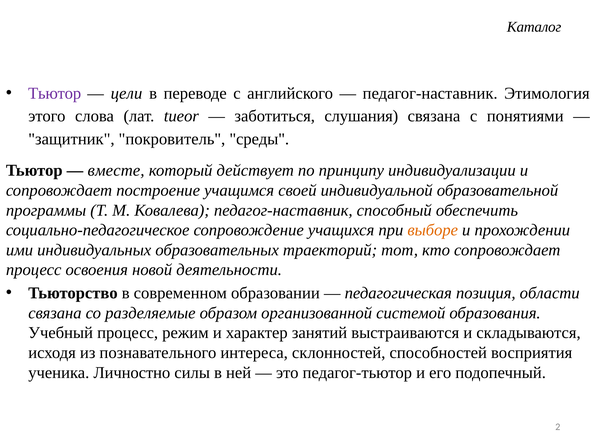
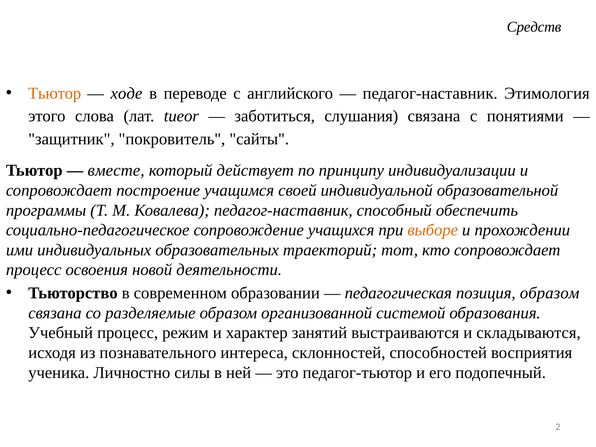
Каталог: Каталог -> Средств (534, 27)
Тьютор colour: purple -> orange (55, 93)
цели: цели -> ходе (126, 93)
среды: среды -> сайты (259, 139)
позиция области: области -> образом (550, 293)
